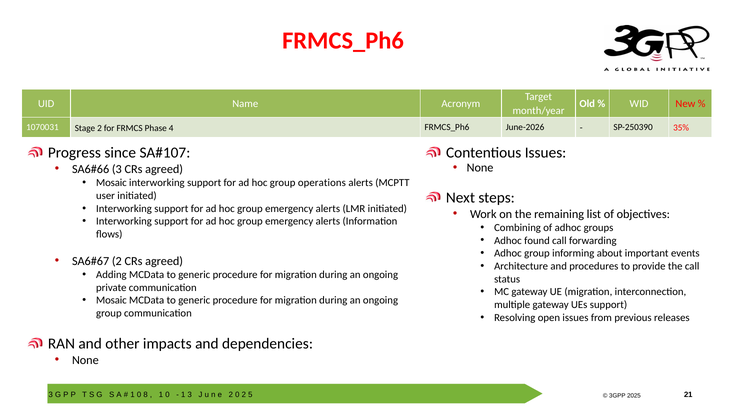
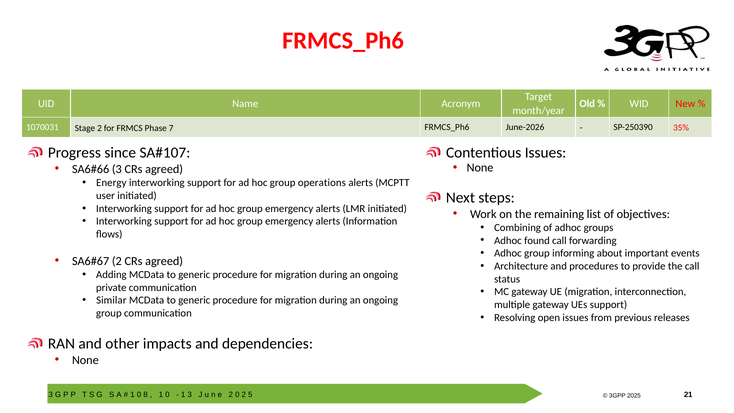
4: 4 -> 7 (171, 128)
Mosaic: Mosaic -> Energy (111, 183)
Mosaic: Mosaic -> Similar (111, 300)
